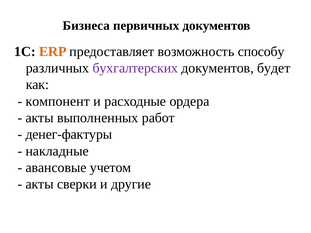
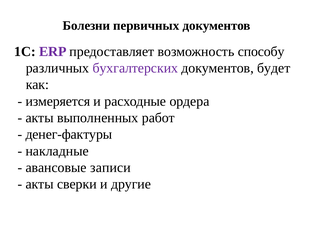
Бизнеса: Бизнеса -> Болезни (86, 26)
ERP colour: orange -> purple (53, 52)
компонент: компонент -> измеряется (58, 101)
учетом: учетом -> записи (111, 168)
